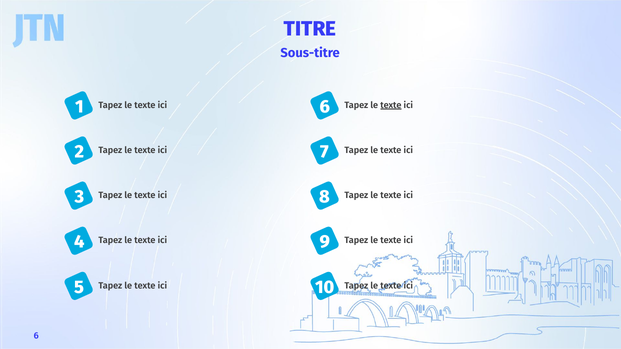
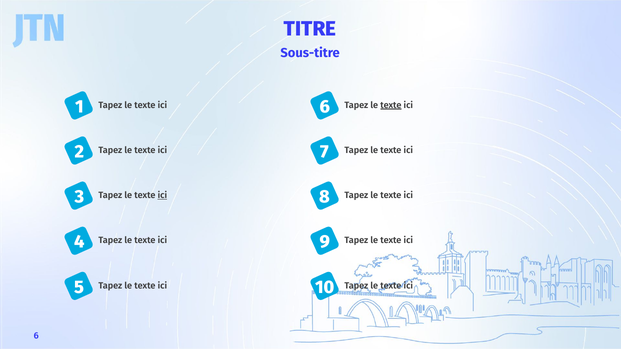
ici underline: none -> present (162, 196)
